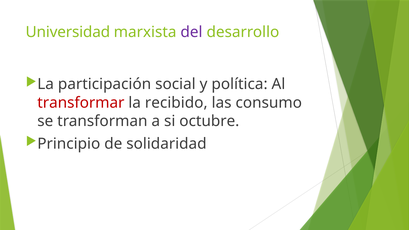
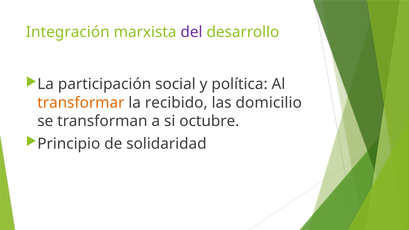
Universidad: Universidad -> Integración (68, 32)
transformar colour: red -> orange (81, 103)
consumo: consumo -> domicilio (269, 103)
